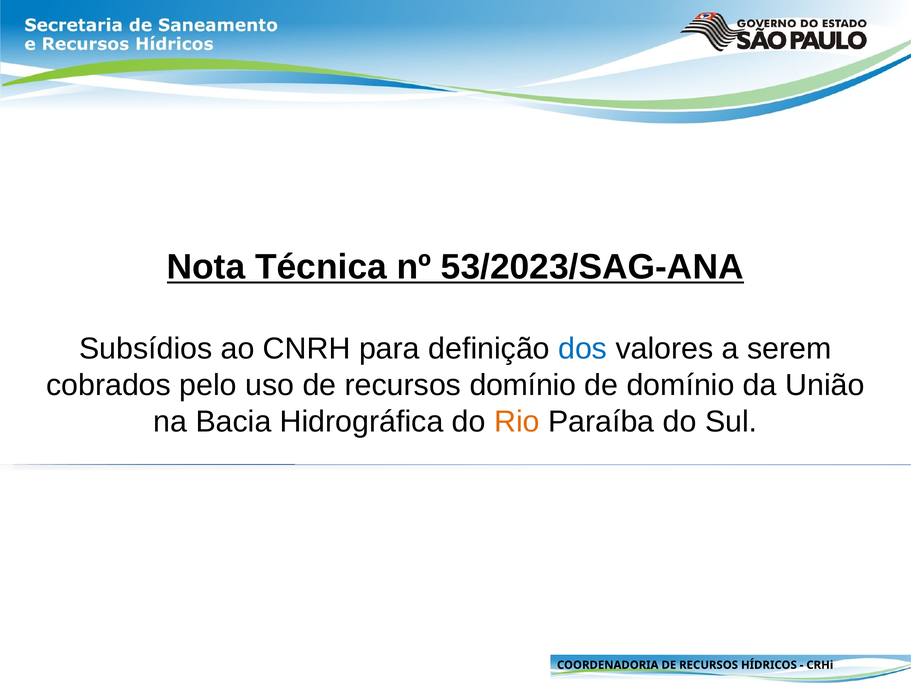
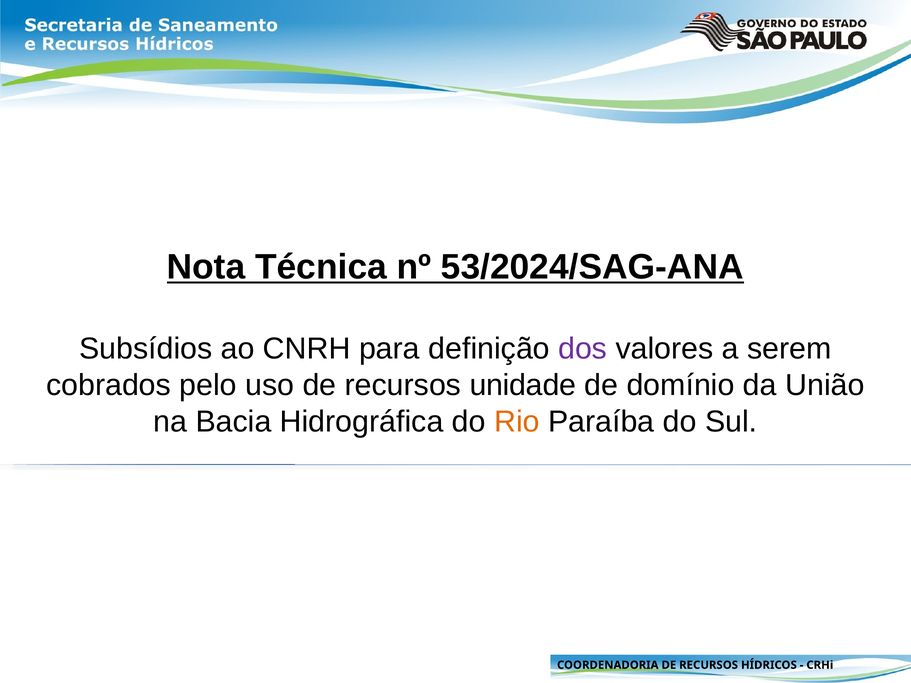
53/2023/SAG-ANA: 53/2023/SAG-ANA -> 53/2024/SAG-ANA (592, 267)
dos colour: blue -> purple (583, 349)
recursos domínio: domínio -> unidade (523, 385)
